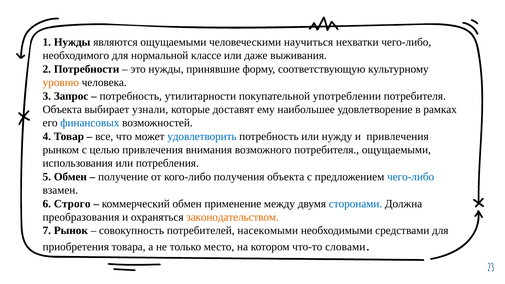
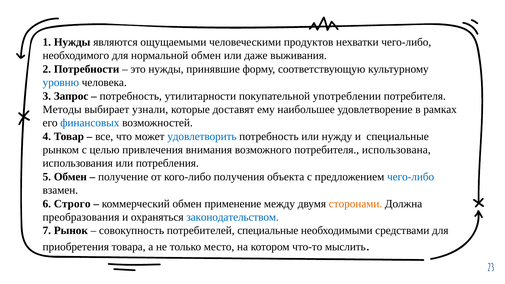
научиться: научиться -> продуктов (309, 42)
нормальной классе: классе -> обмен (206, 56)
уровню colour: orange -> blue (61, 83)
Объекта: Объекта -> Методы (62, 109)
и привлечения: привлечения -> специальные (398, 136)
потребителя ощущаемыми: ощущаемыми -> использована (396, 150)
сторонами colour: blue -> orange (355, 204)
законодательством colour: orange -> blue (233, 217)
потребителей насекомыми: насекомыми -> специальные (268, 231)
словами: словами -> мыслить (345, 247)
